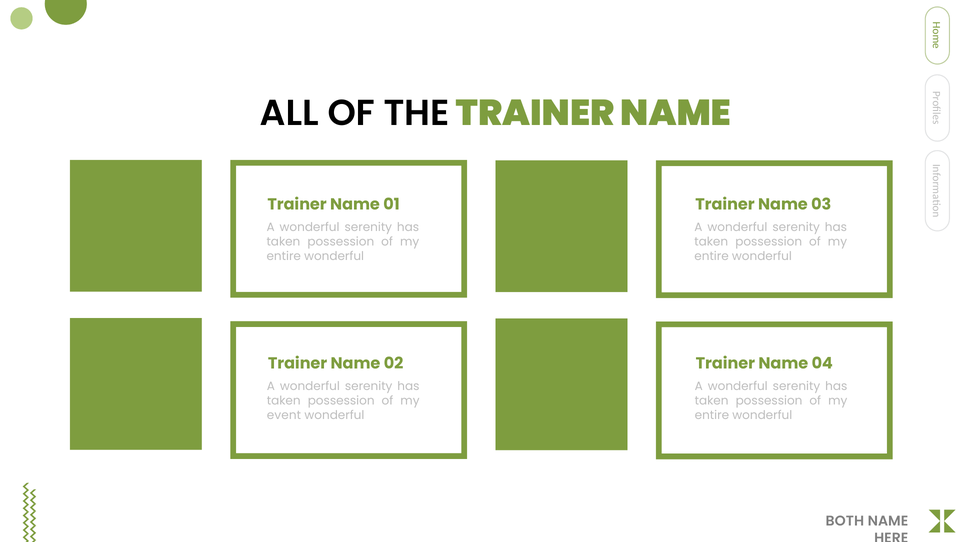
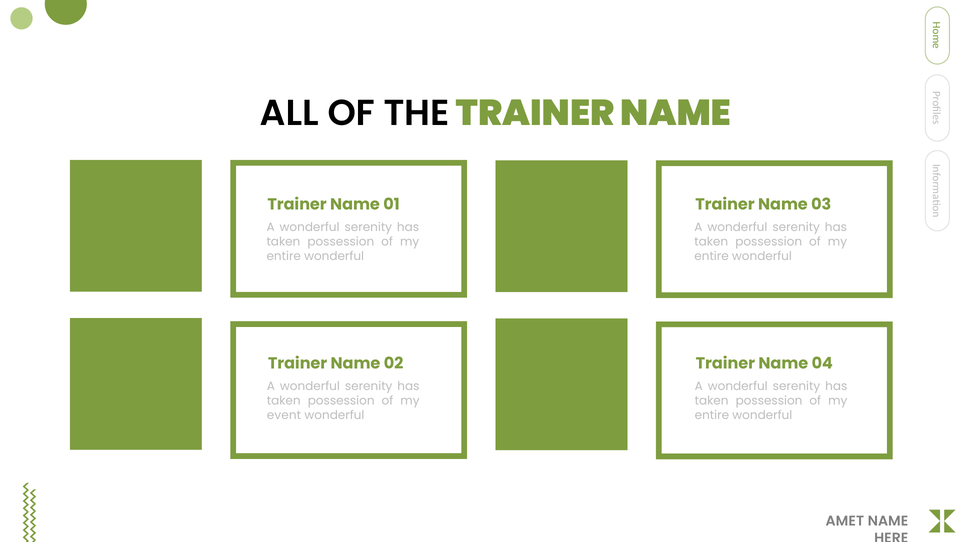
BOTH: BOTH -> AMET (845, 521)
